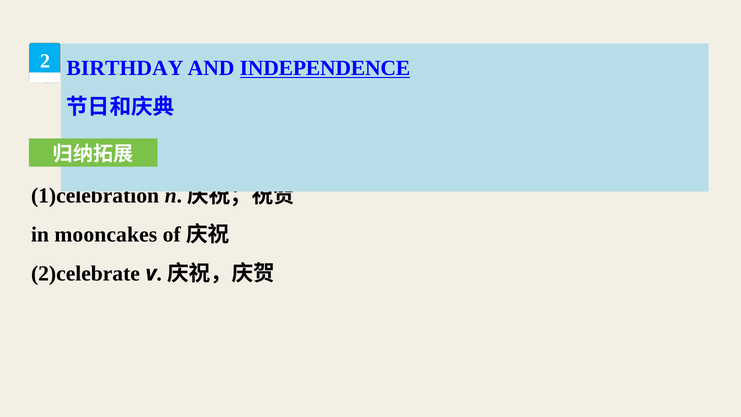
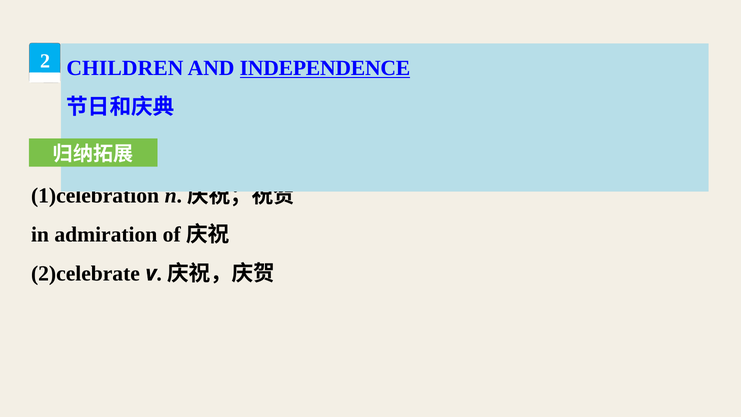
BIRTHDAY: BIRTHDAY -> CHILDREN (125, 68)
mooncakes: mooncakes -> admiration (106, 234)
